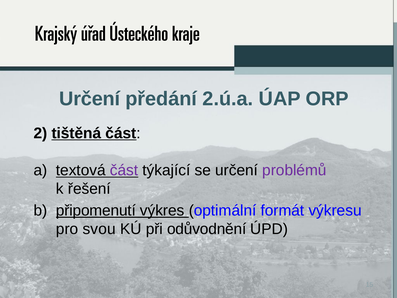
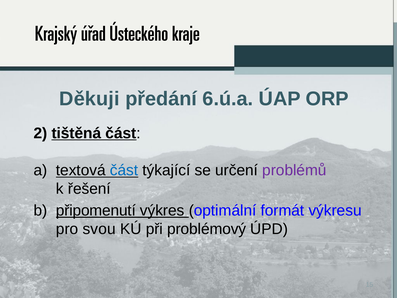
Určení: Určení -> Děkuji (89, 99)
2.ú.a: 2.ú.a -> 6.ú.a (228, 99)
část colour: purple -> blue (124, 170)
odůvodnění: odůvodnění -> problémový (207, 229)
